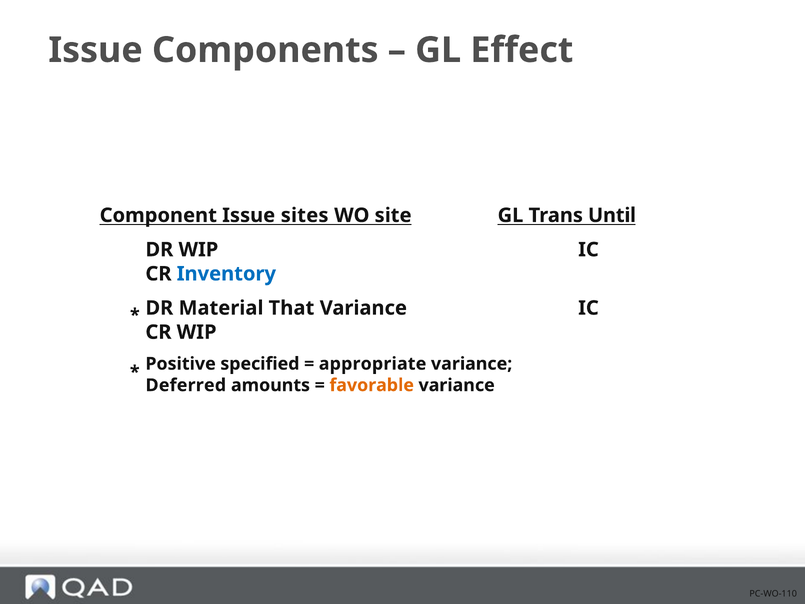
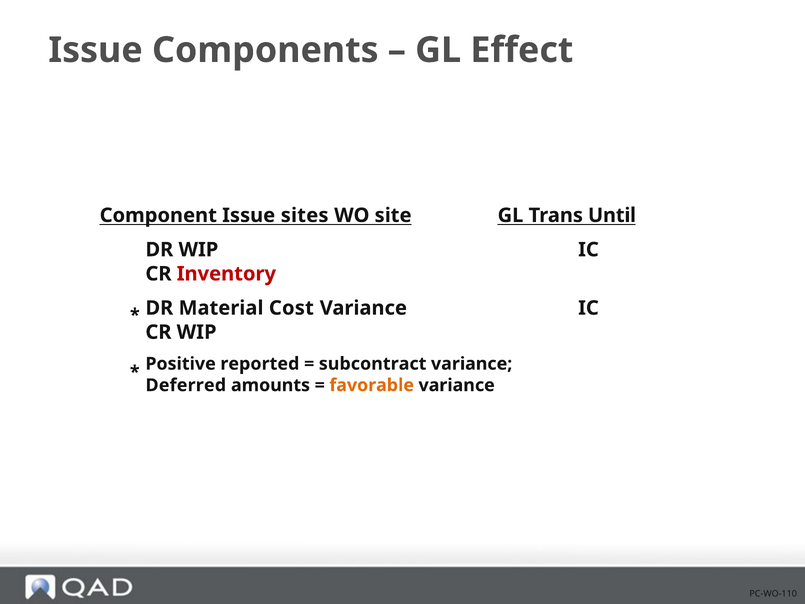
Inventory colour: blue -> red (226, 274)
That: That -> Cost (291, 308)
specified: specified -> reported (260, 364)
appropriate: appropriate -> subcontract (373, 364)
